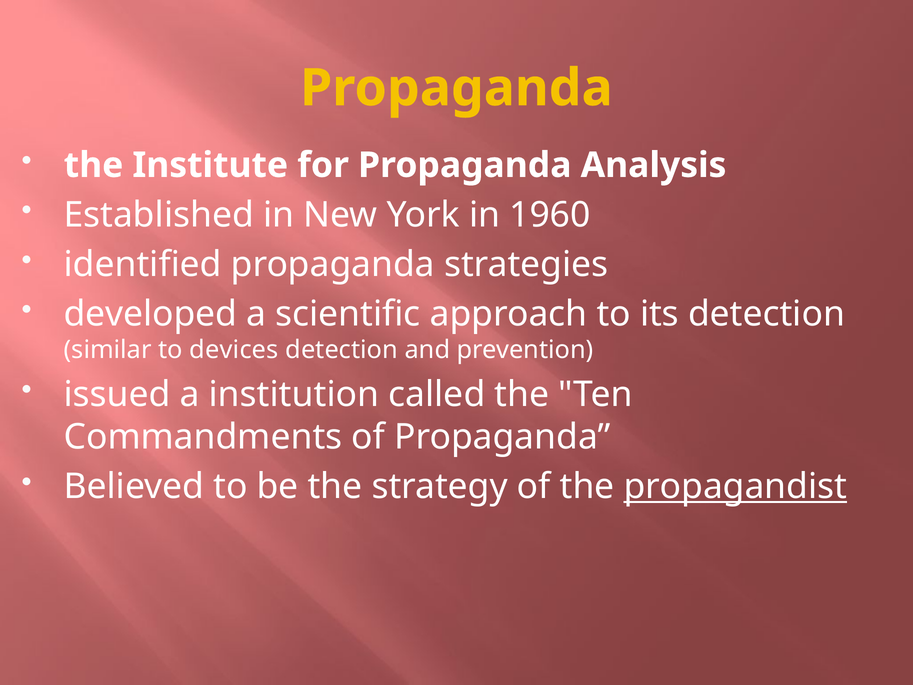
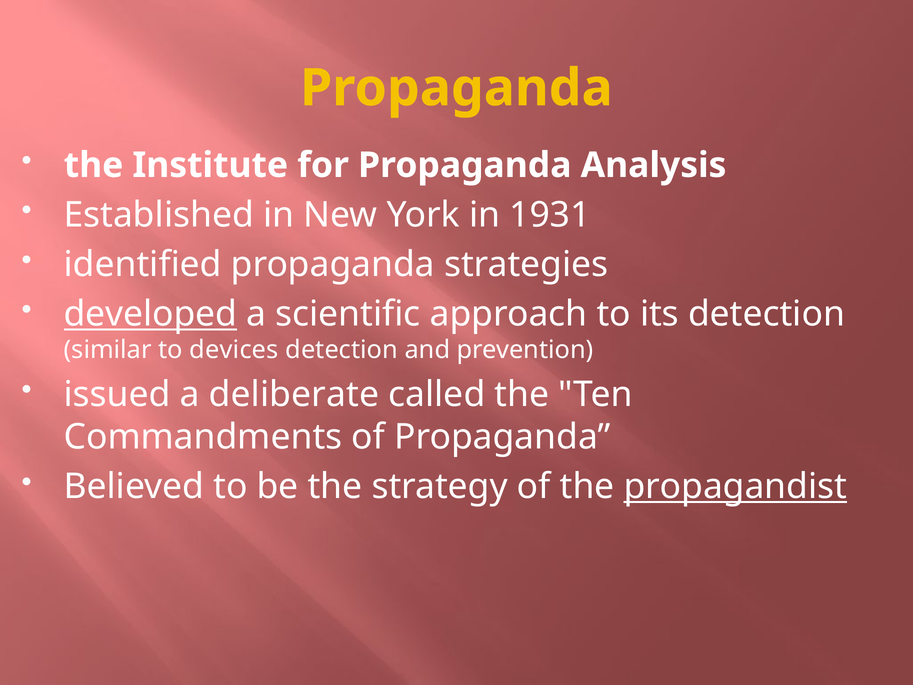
1960: 1960 -> 1931 (550, 215)
developed underline: none -> present (150, 314)
institution: institution -> deliberate (294, 394)
